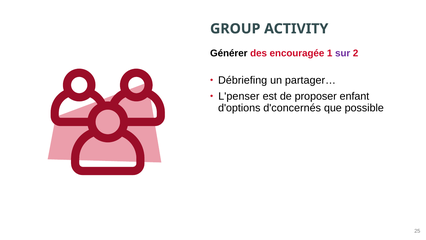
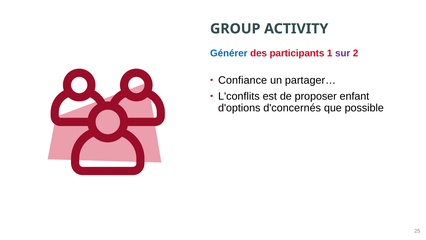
Générer colour: black -> blue (229, 53)
encouragée: encouragée -> participants (297, 53)
Débriefing: Débriefing -> Confiance (243, 80)
L'penser: L'penser -> L'conflits (239, 96)
